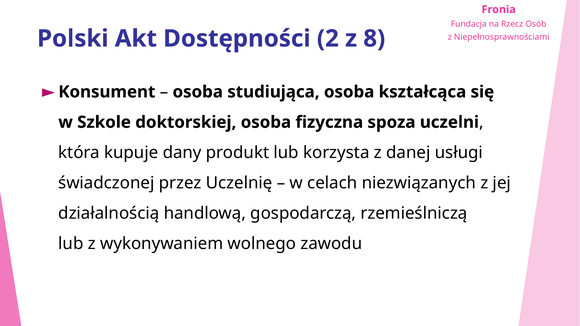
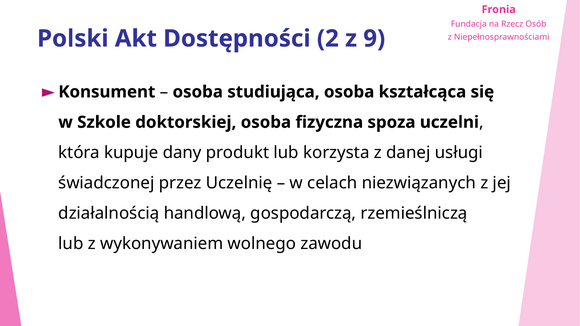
8: 8 -> 9 (374, 39)
